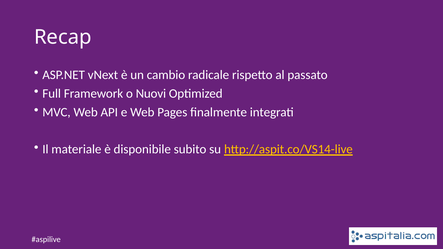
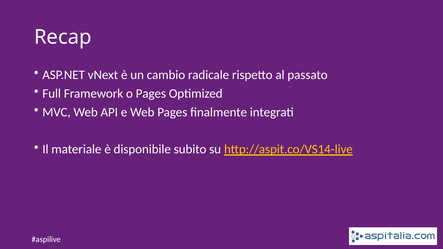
o Nuovi: Nuovi -> Pages (151, 94)
